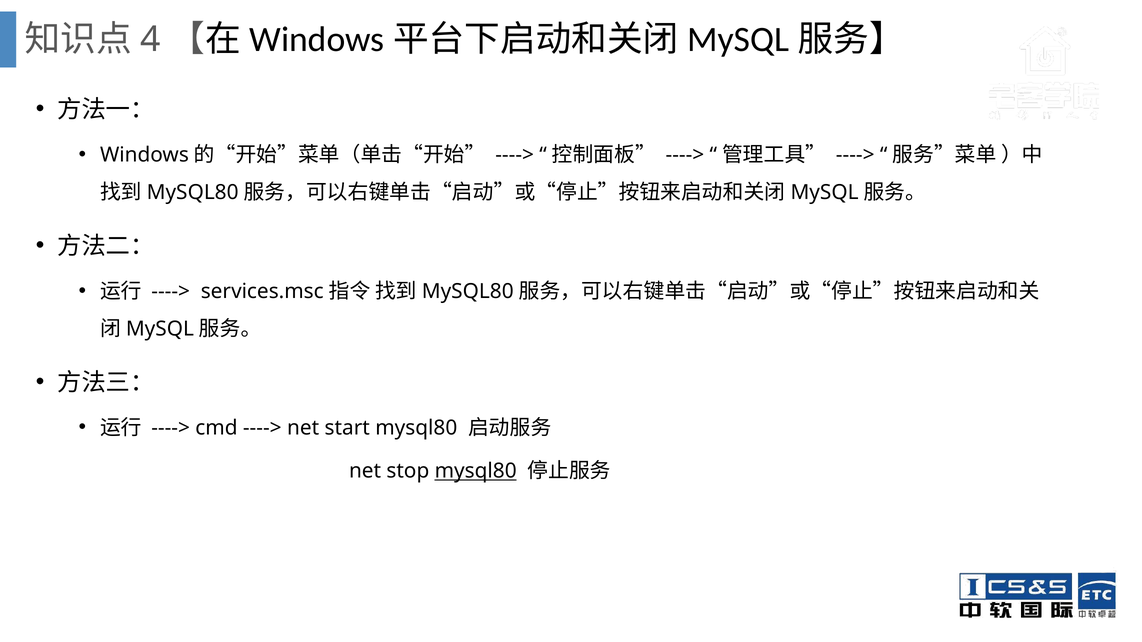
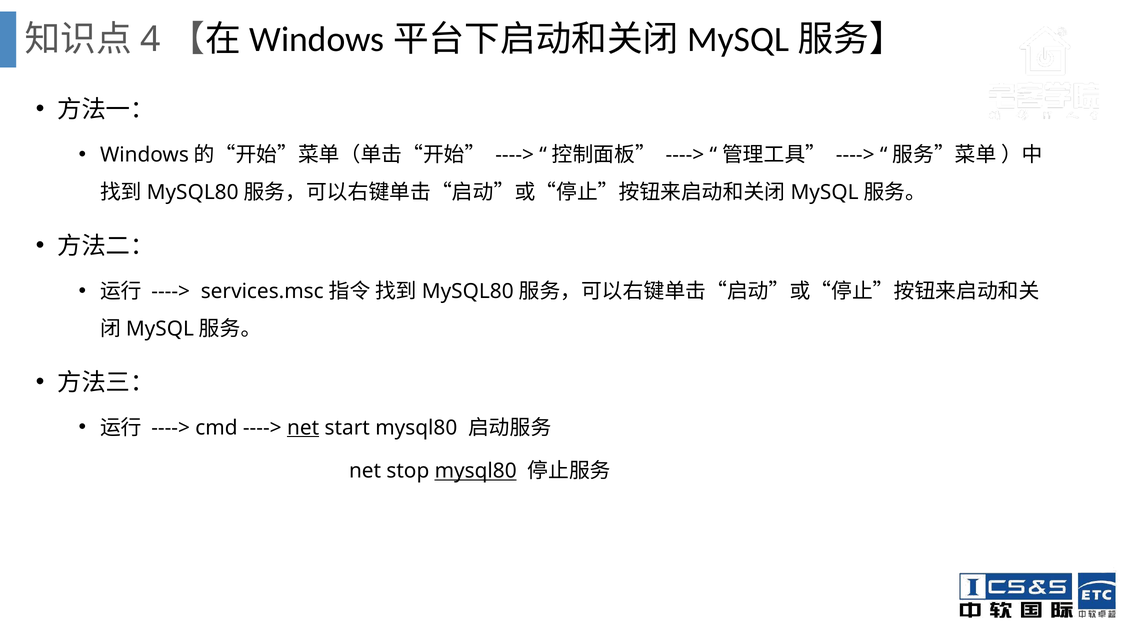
net underline: none -> present (303, 428)
